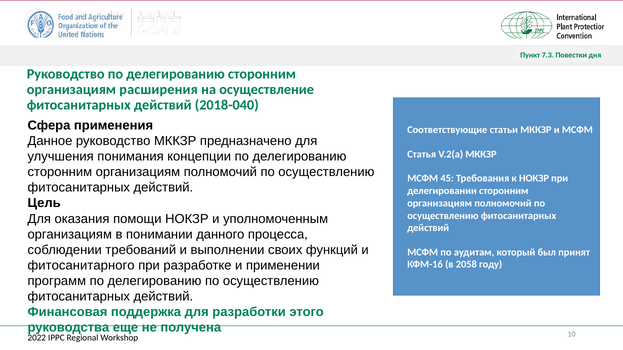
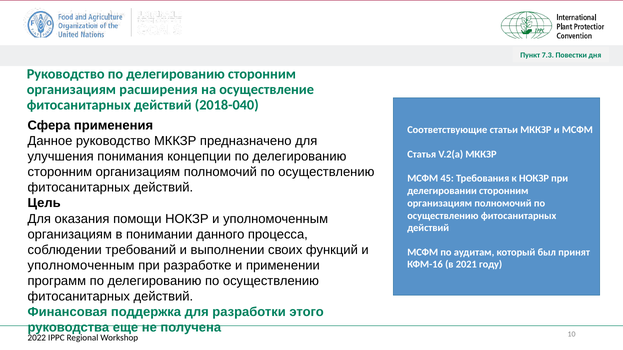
фитосанитарного: фитосанитарного -> уполномоченным (81, 266)
2058: 2058 -> 2021 (466, 265)
